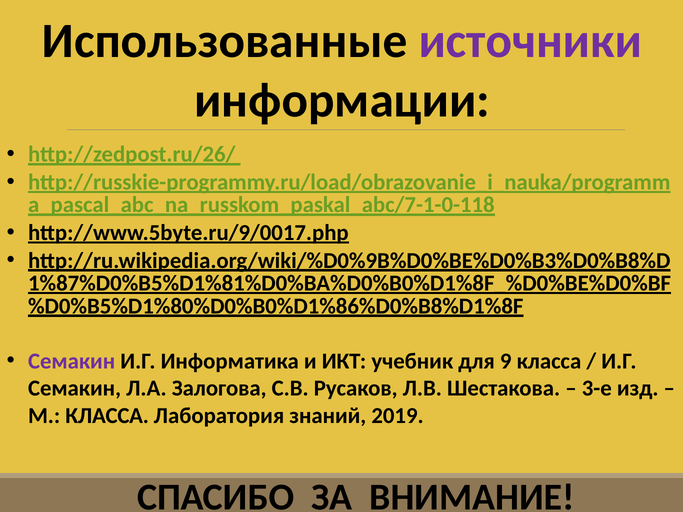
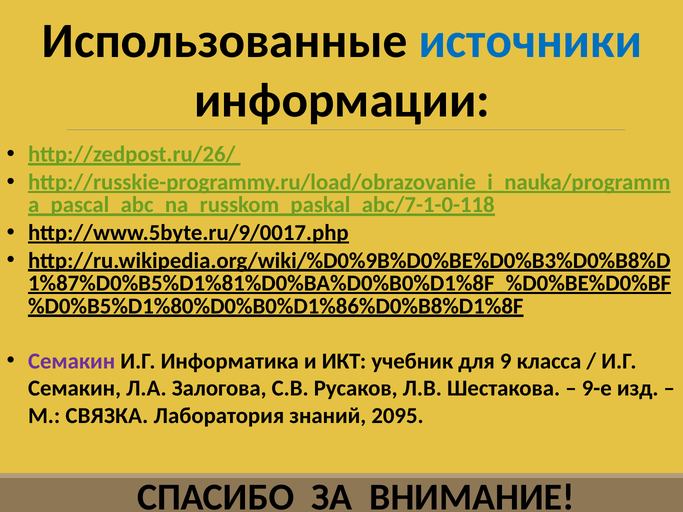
источники colour: purple -> blue (530, 41)
3-е: 3-е -> 9-е (597, 389)
М КЛАССА: КЛАССА -> СВЯЗКА (107, 416)
2019: 2019 -> 2095 (398, 416)
